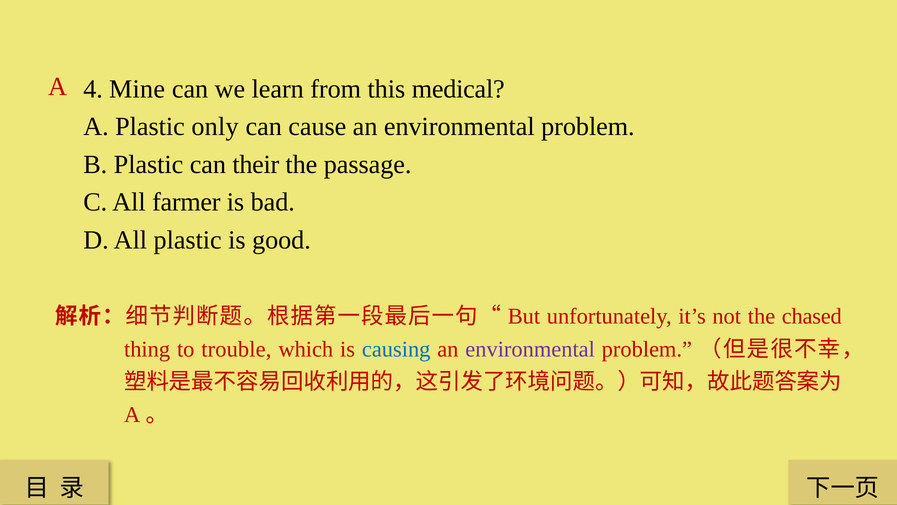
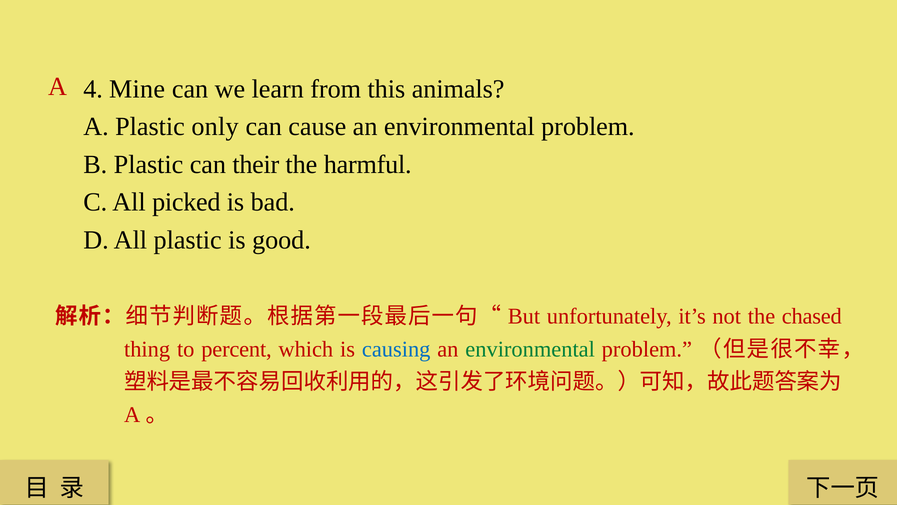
medical: medical -> animals (458, 89)
passage: passage -> harmful (368, 164)
farmer: farmer -> picked (186, 202)
trouble: trouble -> percent (237, 349)
environmental colour: purple -> green (530, 349)
